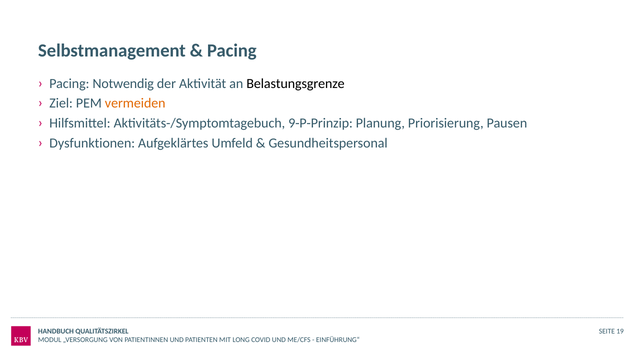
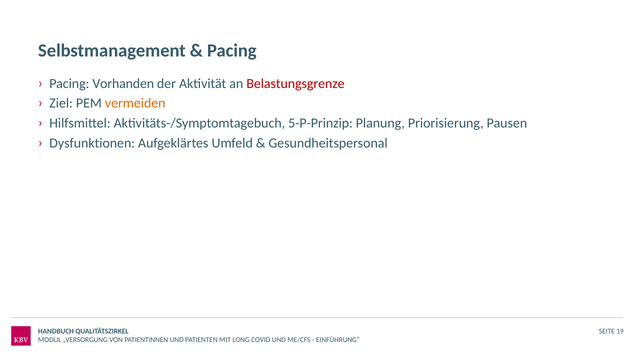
Notwendig: Notwendig -> Vorhanden (123, 84)
Belastungsgrenze colour: black -> red (296, 84)
9-P-Prinzip: 9-P-Prinzip -> 5-P-Prinzip (321, 123)
